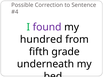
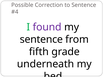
hundred: hundred -> sentence (41, 40)
